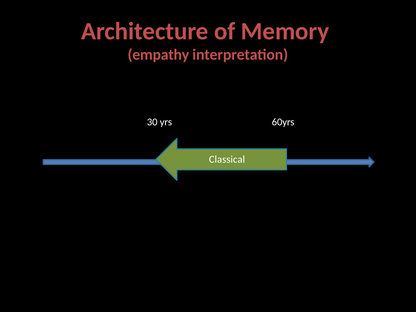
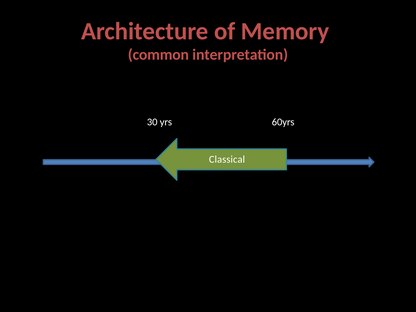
empathy: empathy -> common (158, 55)
